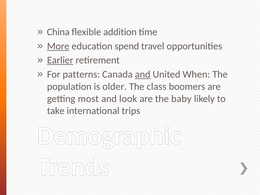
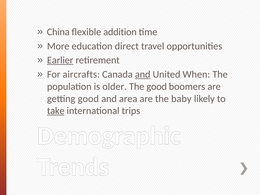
More underline: present -> none (58, 46)
spend: spend -> direct (127, 46)
patterns: patterns -> aircrafts (81, 74)
The class: class -> good (157, 87)
getting most: most -> good (88, 99)
look: look -> area (128, 99)
take underline: none -> present (56, 111)
